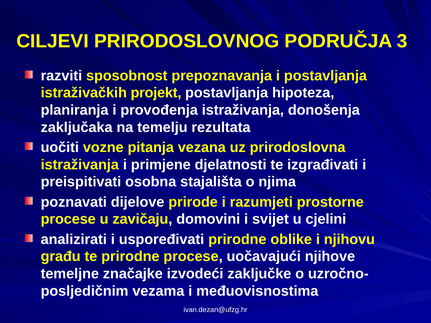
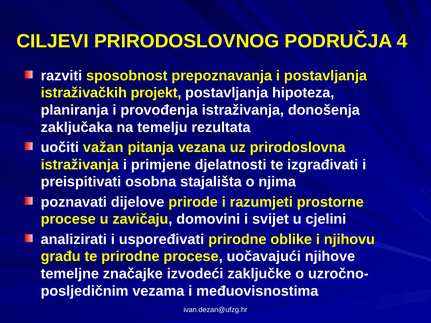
3: 3 -> 4 (402, 41)
vozne: vozne -> važan (103, 148)
